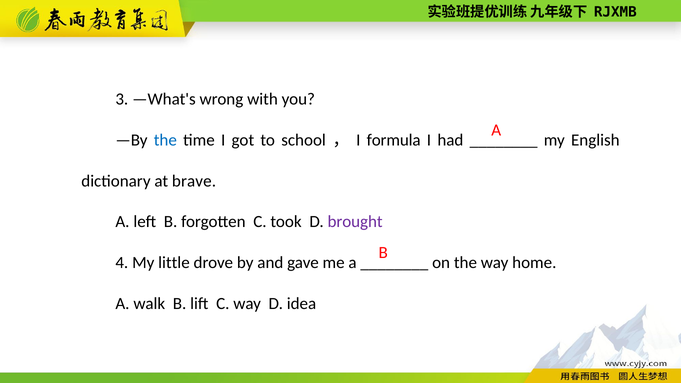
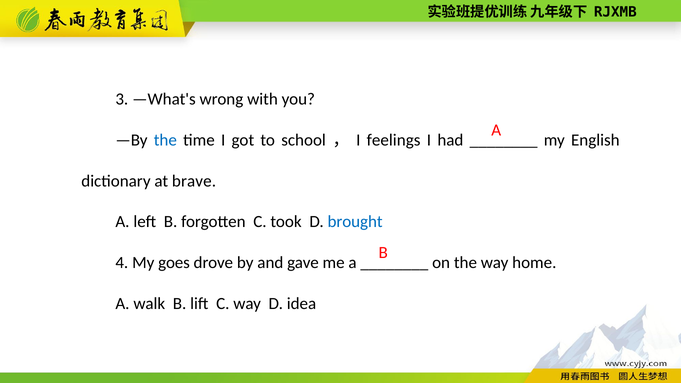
formula: formula -> feelings (394, 140)
brought colour: purple -> blue (355, 222)
little: little -> goes (174, 263)
